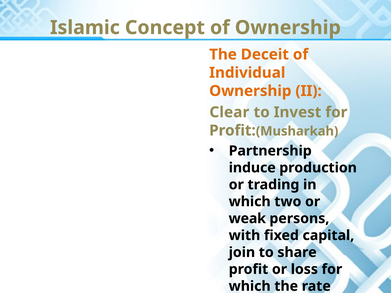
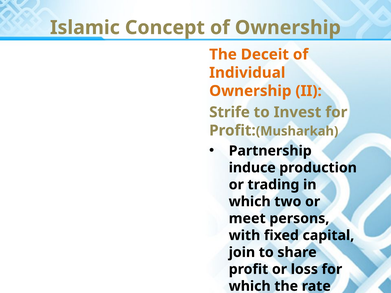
Clear: Clear -> Strife (230, 112)
weak: weak -> meet (247, 219)
